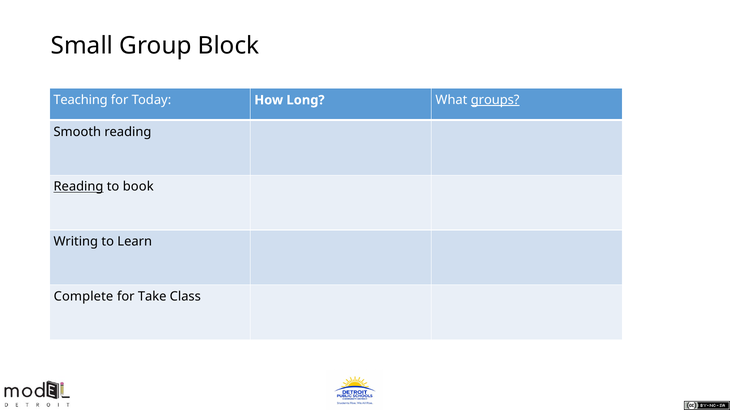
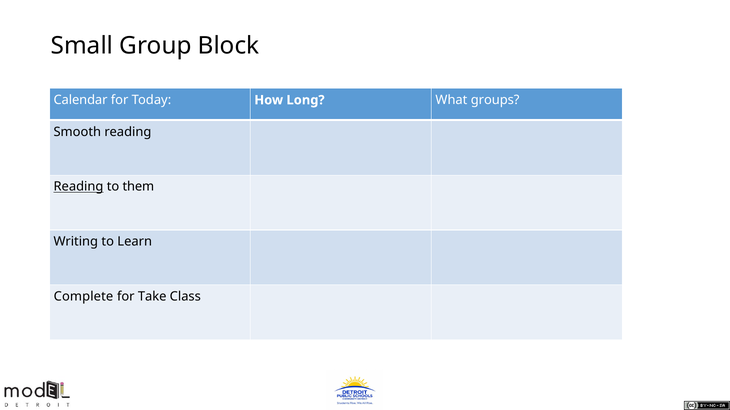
Teaching: Teaching -> Calendar (81, 100)
groups underline: present -> none (495, 100)
book: book -> them (138, 187)
